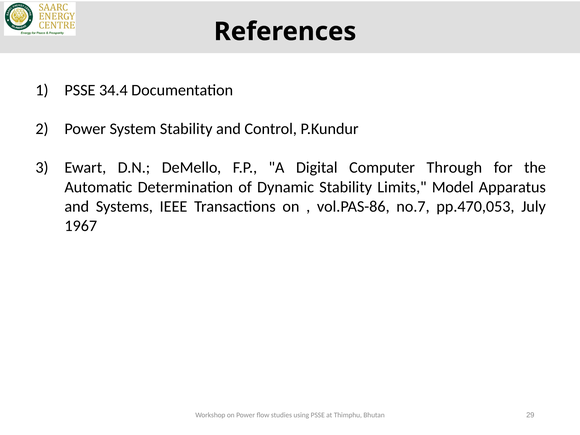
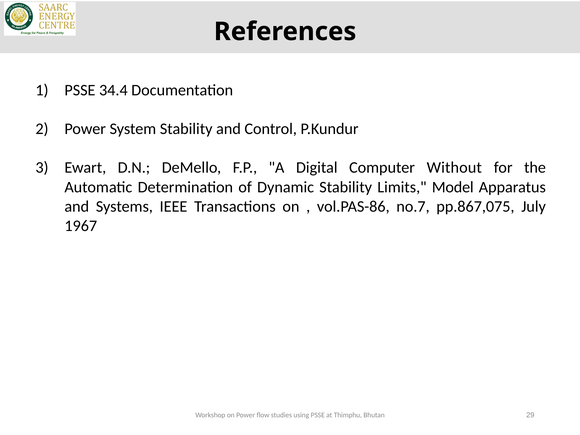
Through: Through -> Without (454, 168)
pp.470,053: pp.470,053 -> pp.867,075 (475, 206)
